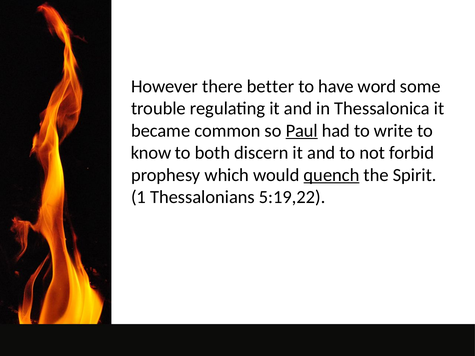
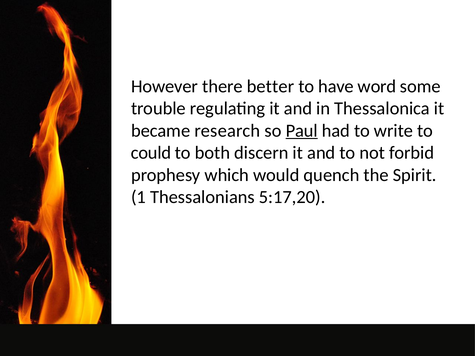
common: common -> research (227, 131)
know: know -> could (151, 153)
quench underline: present -> none (332, 175)
5:19,22: 5:19,22 -> 5:17,20 (292, 197)
